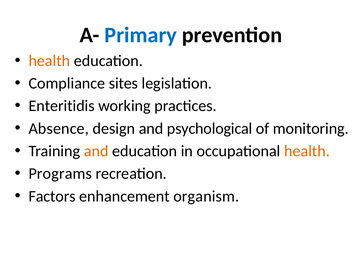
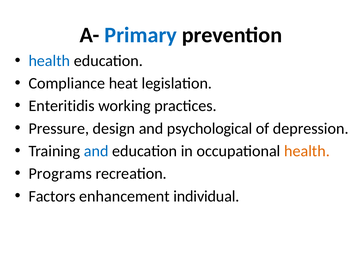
health colour: orange -> blue (49, 61)
sites: sites -> heat (123, 83)
Absence: Absence -> Pressure (59, 128)
monitoring: monitoring -> depression (311, 128)
and colour: orange -> blue (96, 151)
organism: organism -> individual (206, 196)
